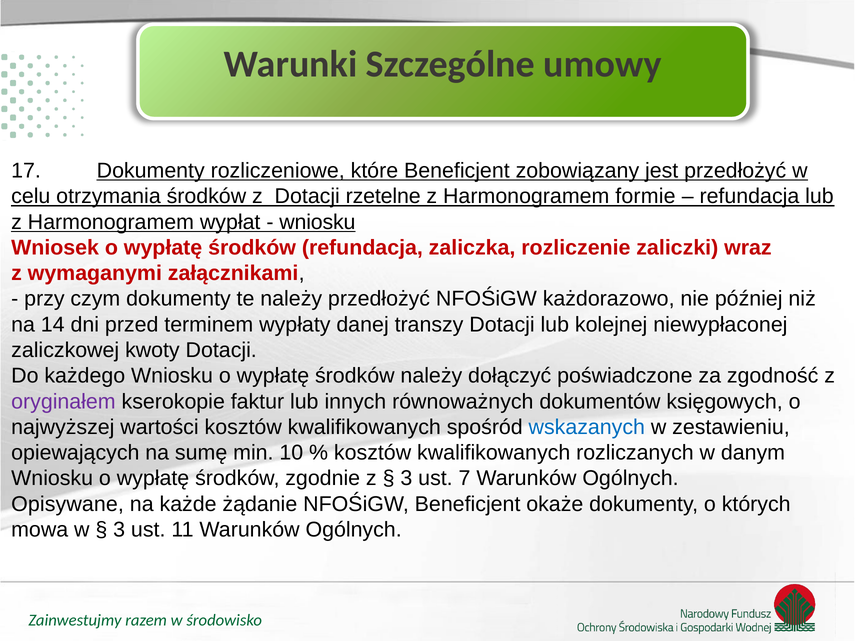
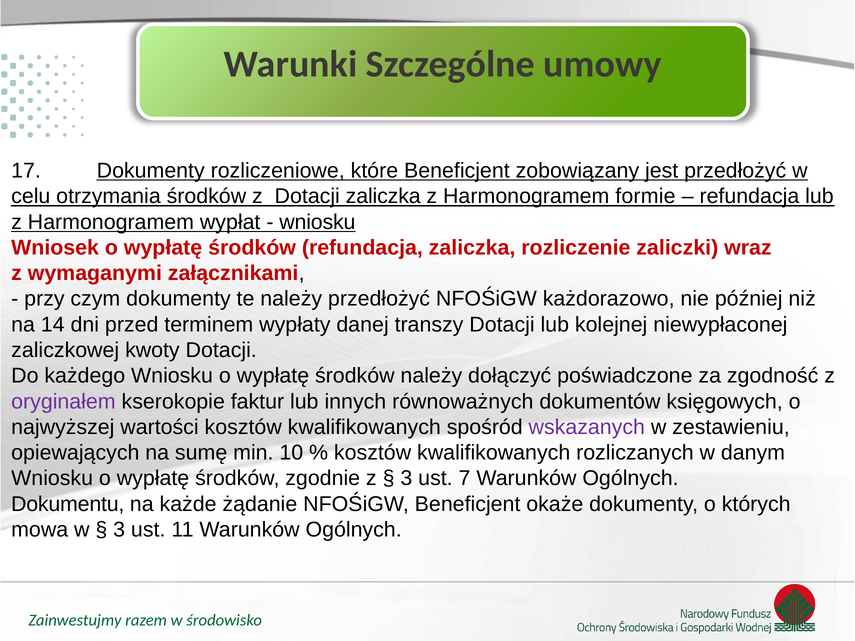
Dotacji rzetelne: rzetelne -> zaliczka (383, 196)
wskazanych colour: blue -> purple (587, 427)
Opisywane: Opisywane -> Dokumentu (68, 504)
